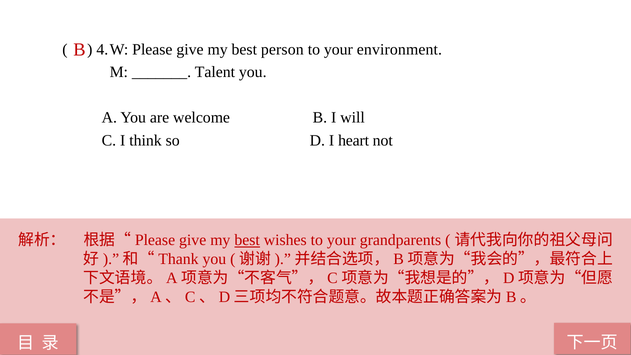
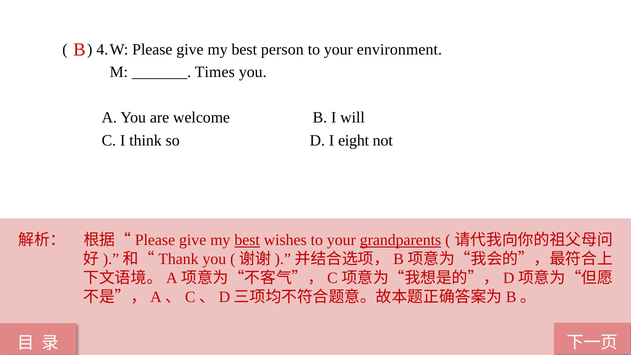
Talent: Talent -> Times (215, 72)
heart: heart -> eight (354, 140)
grandparents underline: none -> present (401, 240)
